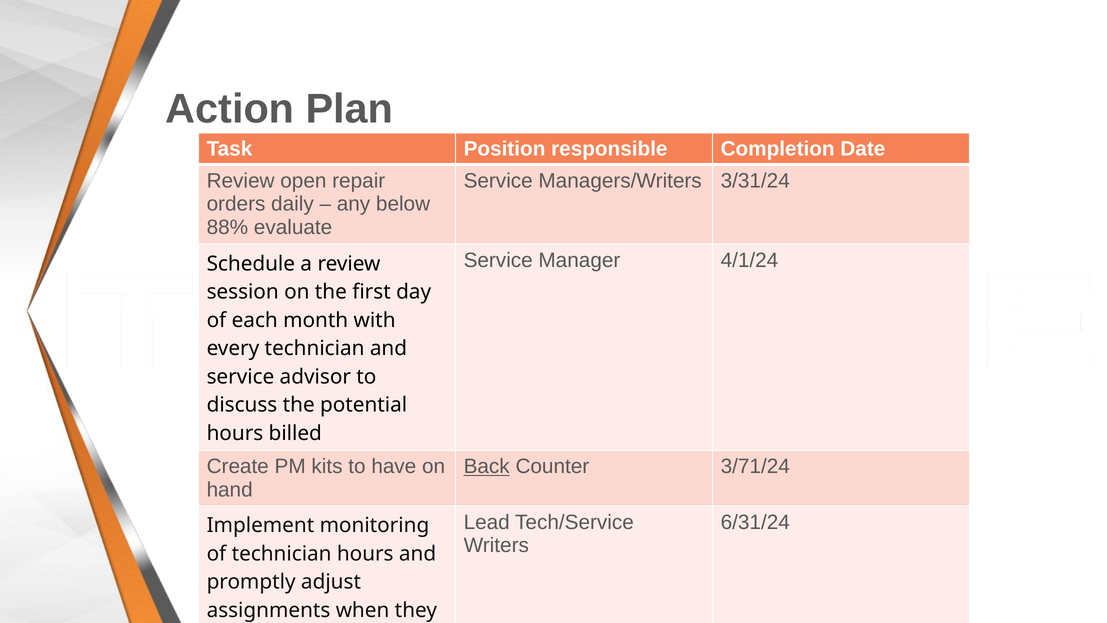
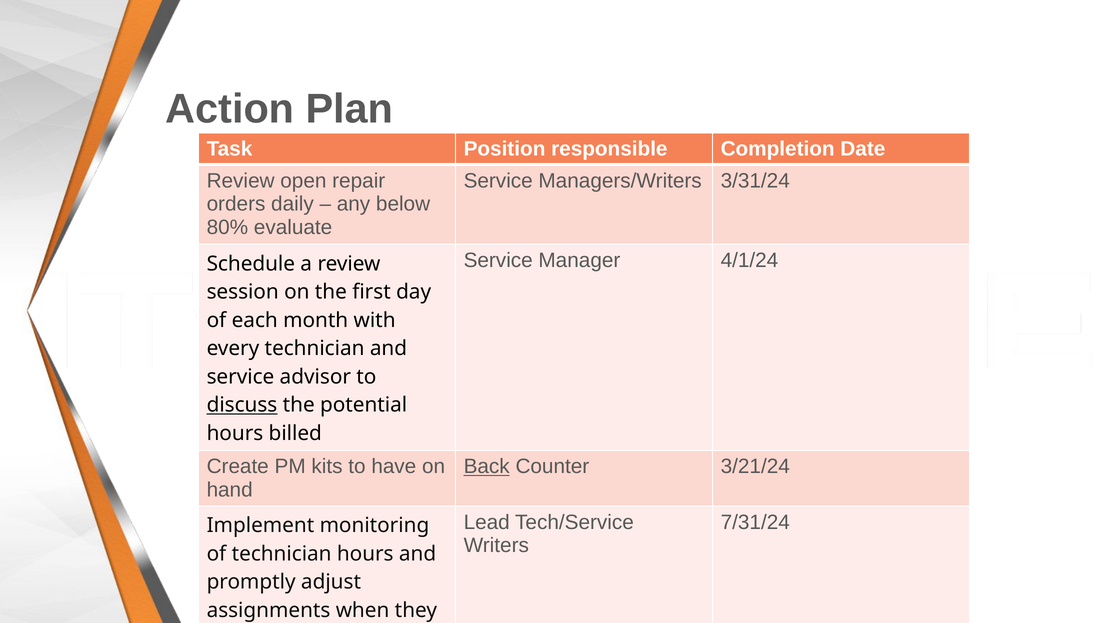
88%: 88% -> 80% (227, 227)
discuss underline: none -> present (242, 405)
3/71/24: 3/71/24 -> 3/21/24 (755, 466)
6/31/24: 6/31/24 -> 7/31/24 (755, 522)
